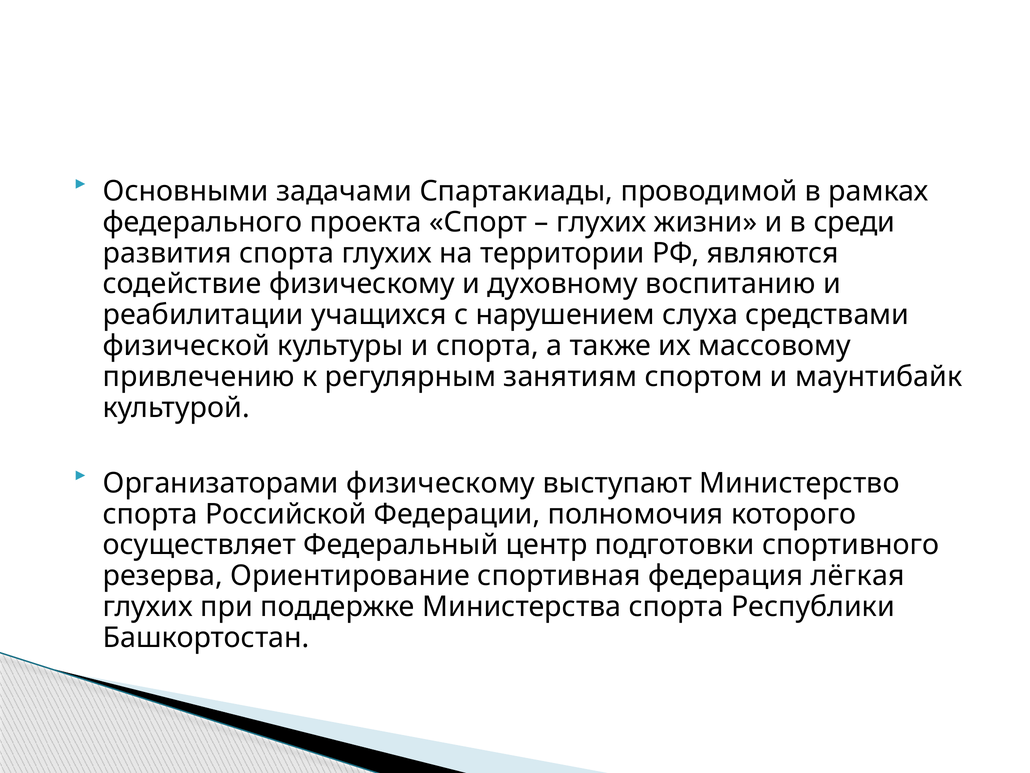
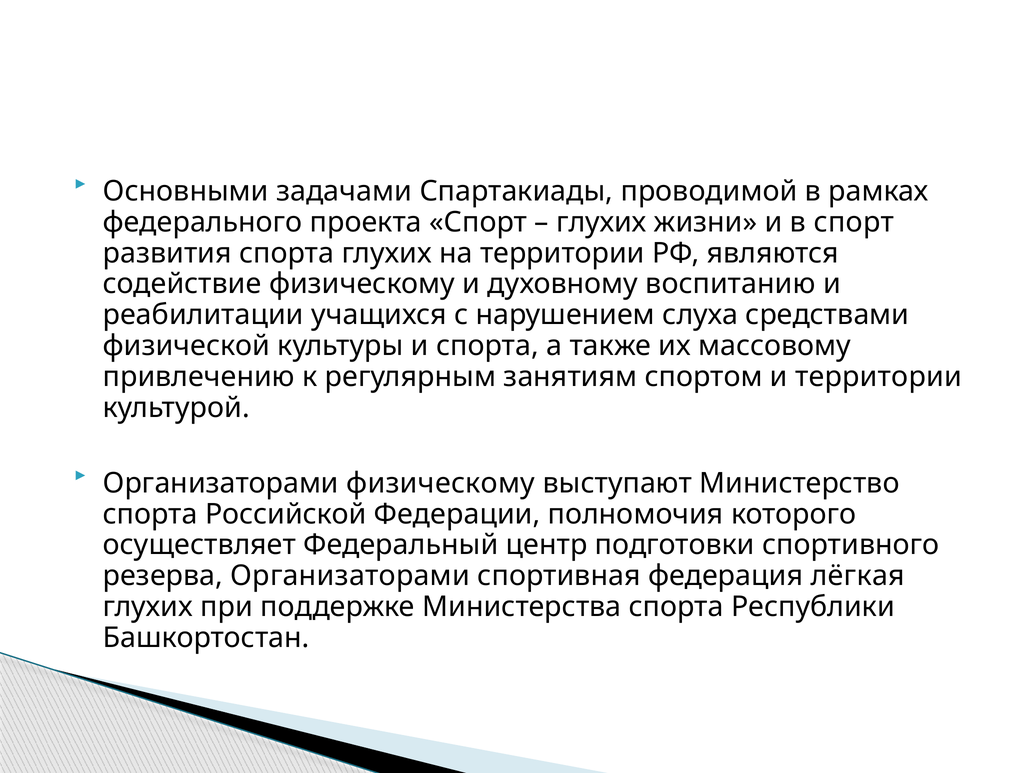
в среди: среди -> спорт (854, 222)
и маунтибайк: маунтибайк -> территории (879, 377)
резерва Ориентирование: Ориентирование -> Организаторами (350, 576)
